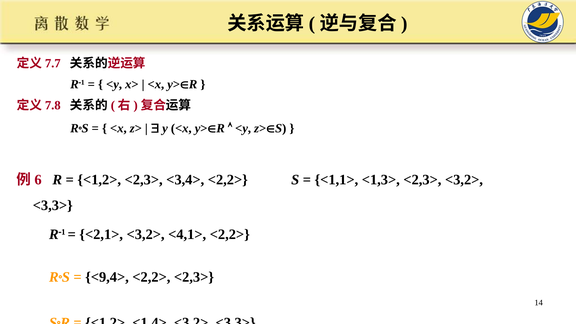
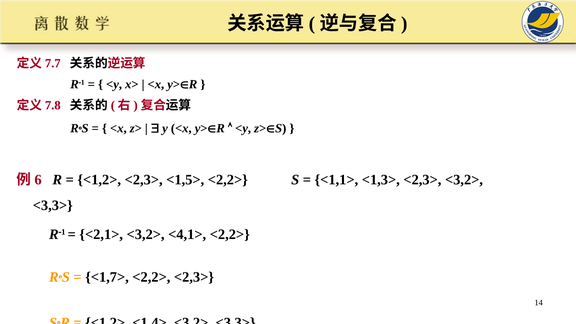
<3,4>: <3,4> -> <1,5> (185, 180)
<9,4>: <9,4> -> <1,7> (107, 277)
